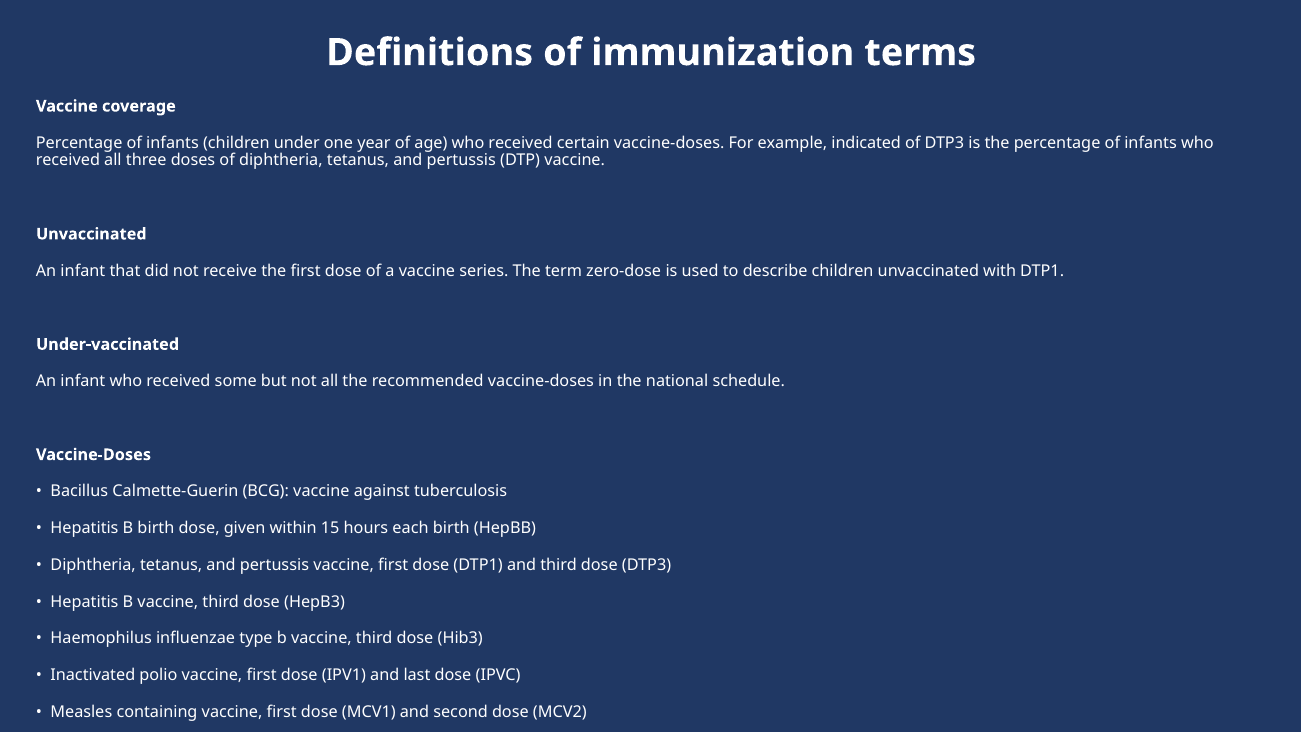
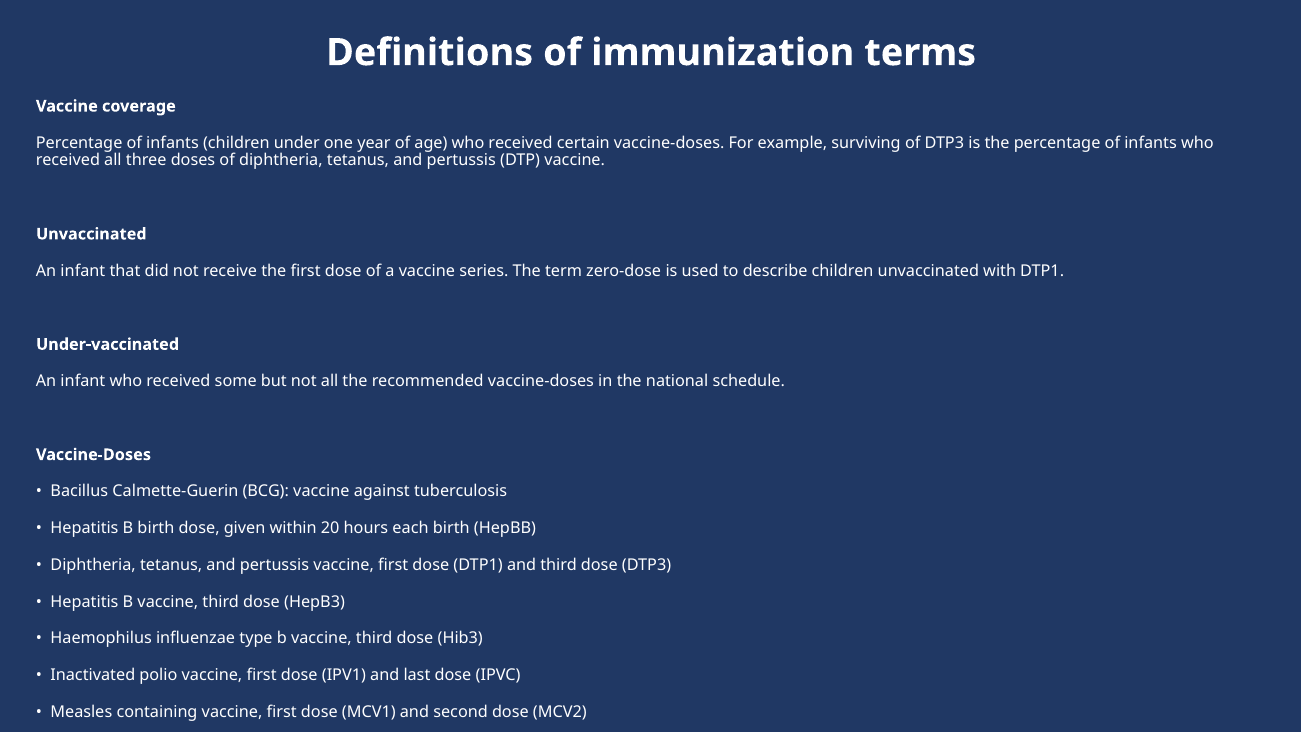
indicated: indicated -> surviving (866, 143)
15: 15 -> 20 (330, 528)
